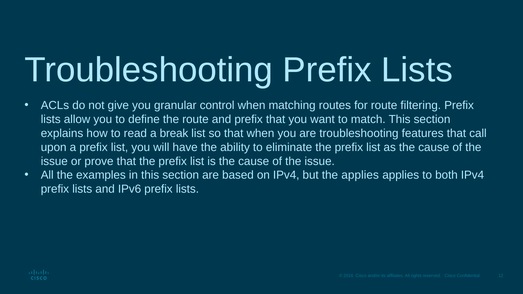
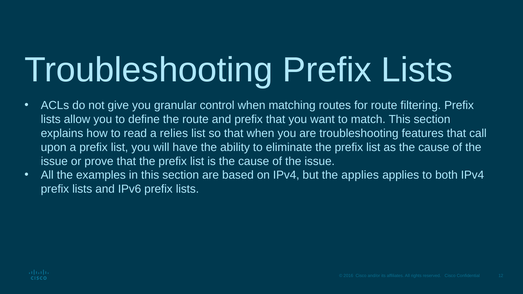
break: break -> relies (174, 133)
